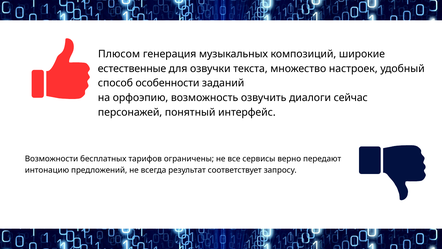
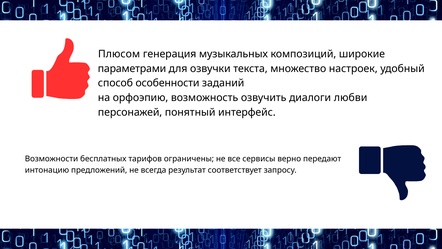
естественные: естественные -> параметрами (132, 68)
сейчас: сейчас -> любви (351, 98)
